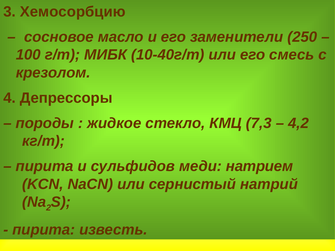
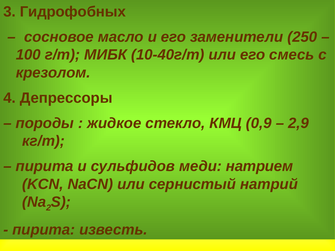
Хемосорбцию: Хемосорбцию -> Гидрофобных (73, 12)
7,3: 7,3 -> 0,9 (259, 123)
4,2: 4,2 -> 2,9 (299, 123)
